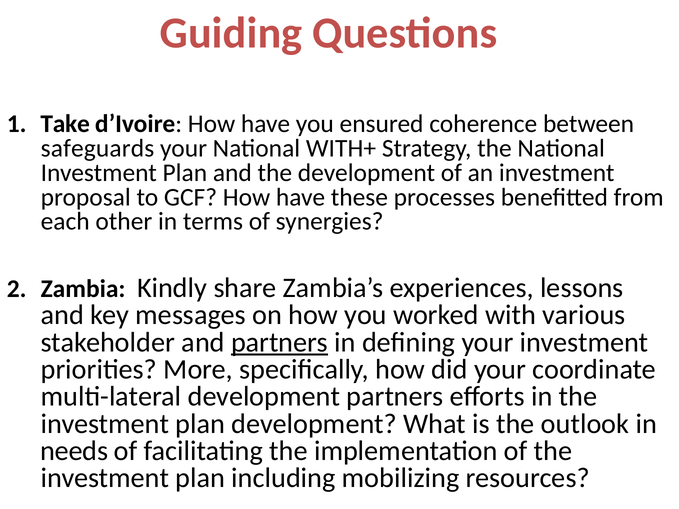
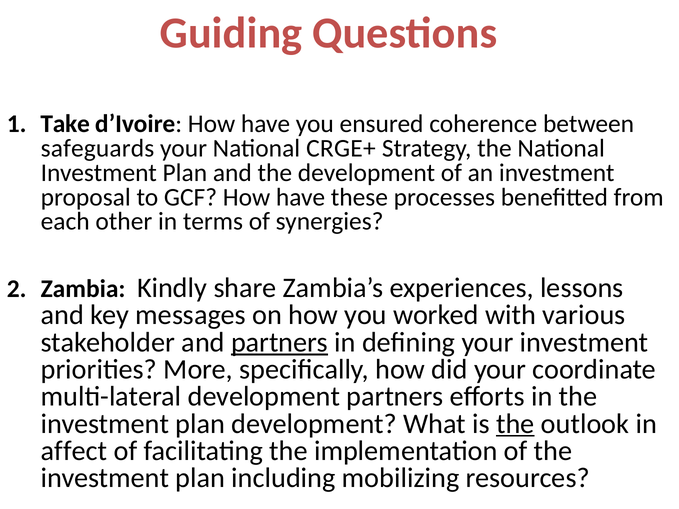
WITH+: WITH+ -> CRGE+ (341, 148)
the underline: none -> present (515, 424)
needs: needs -> affect (74, 451)
